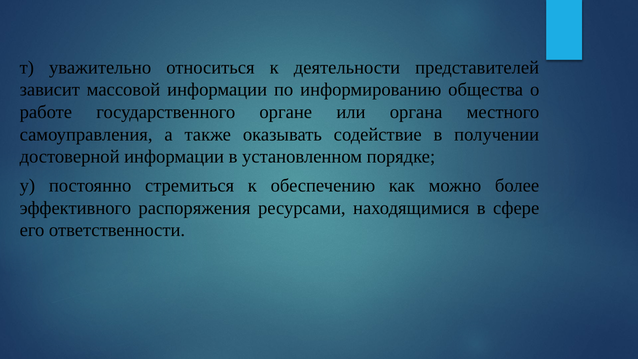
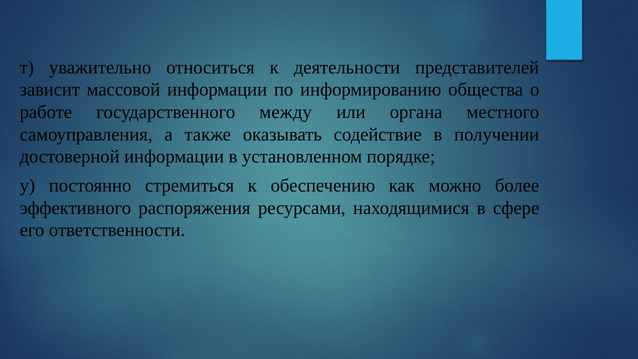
органе: органе -> между (286, 112)
